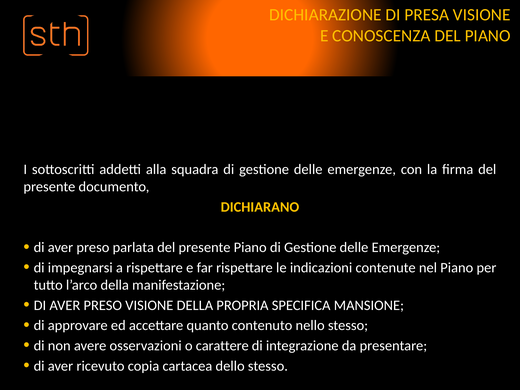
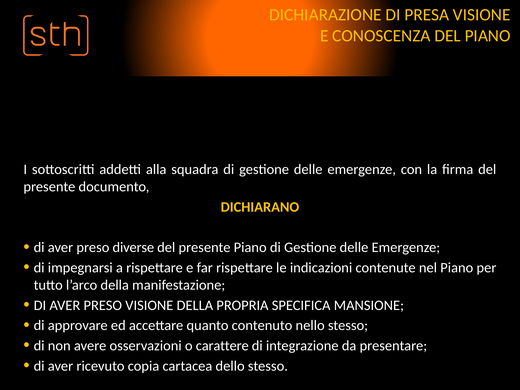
parlata: parlata -> diverse (133, 247)
